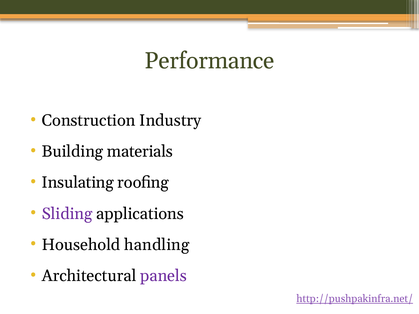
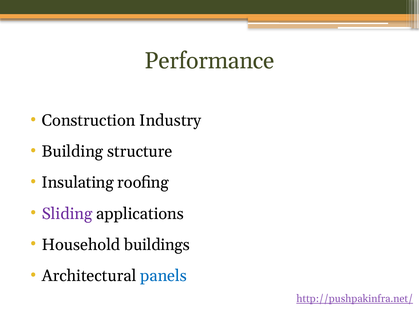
materials: materials -> structure (140, 152)
handling: handling -> buildings (157, 245)
panels colour: purple -> blue (164, 276)
